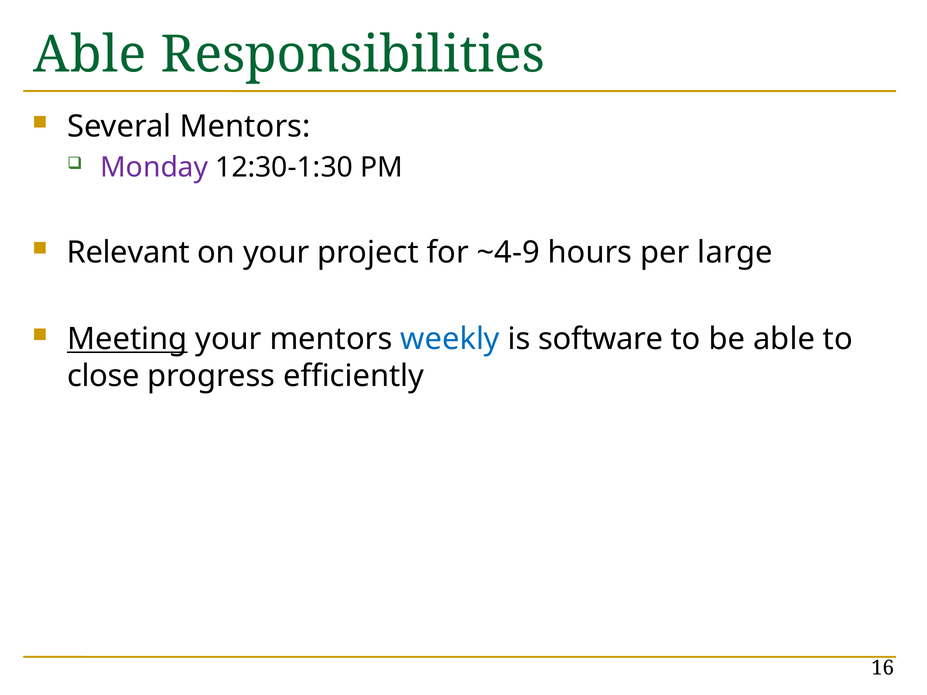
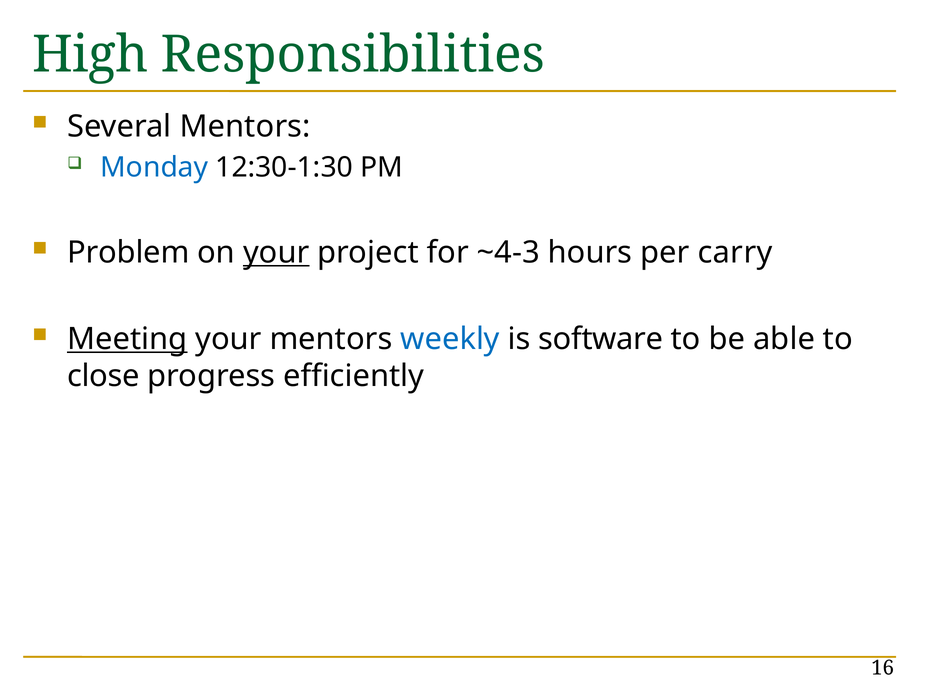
Able: Able -> High (90, 55)
Monday colour: purple -> blue (154, 167)
Relevant: Relevant -> Problem (128, 253)
your underline: none -> present (276, 253)
~4-9: ~4-9 -> ~4-3 (508, 253)
large: large -> carry (735, 253)
